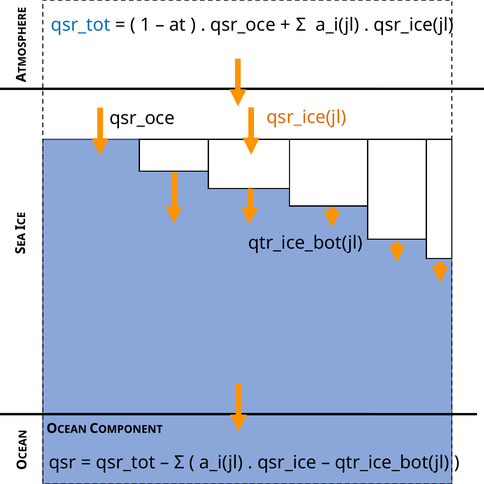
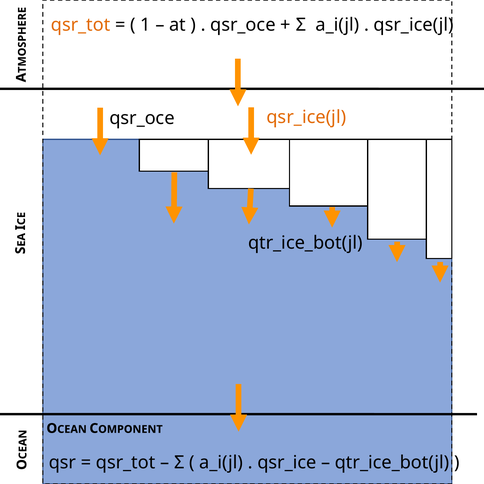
qsr_tot colour: blue -> orange (81, 25)
